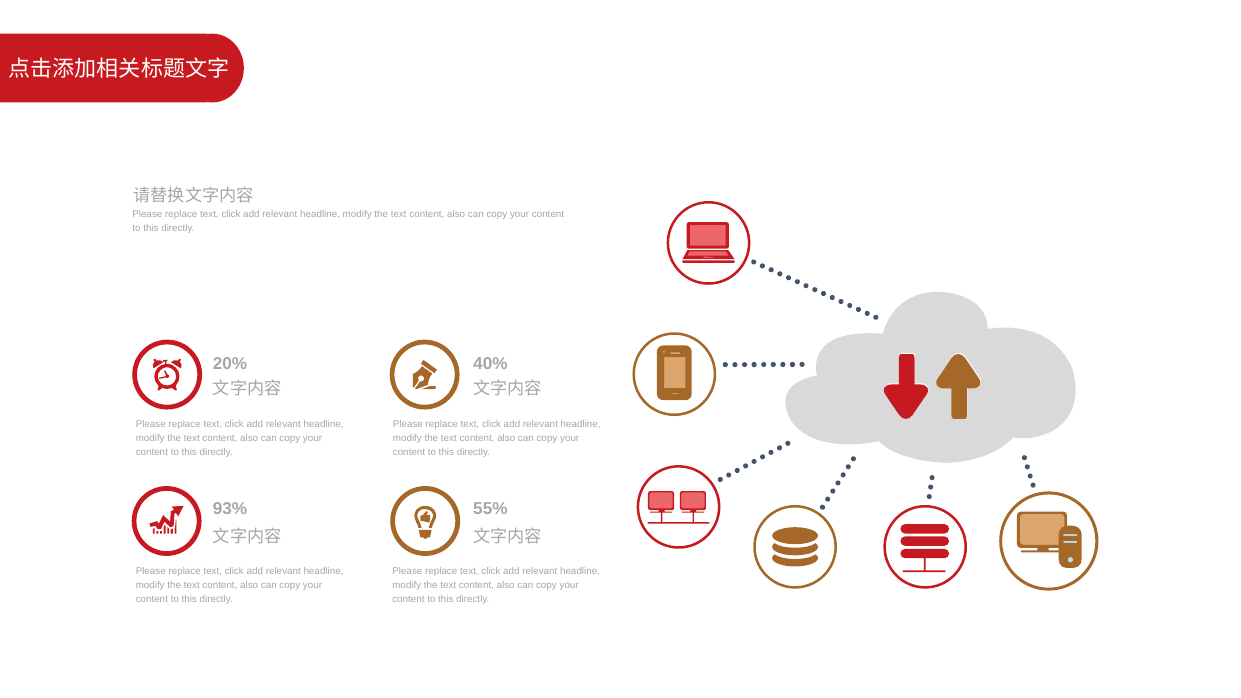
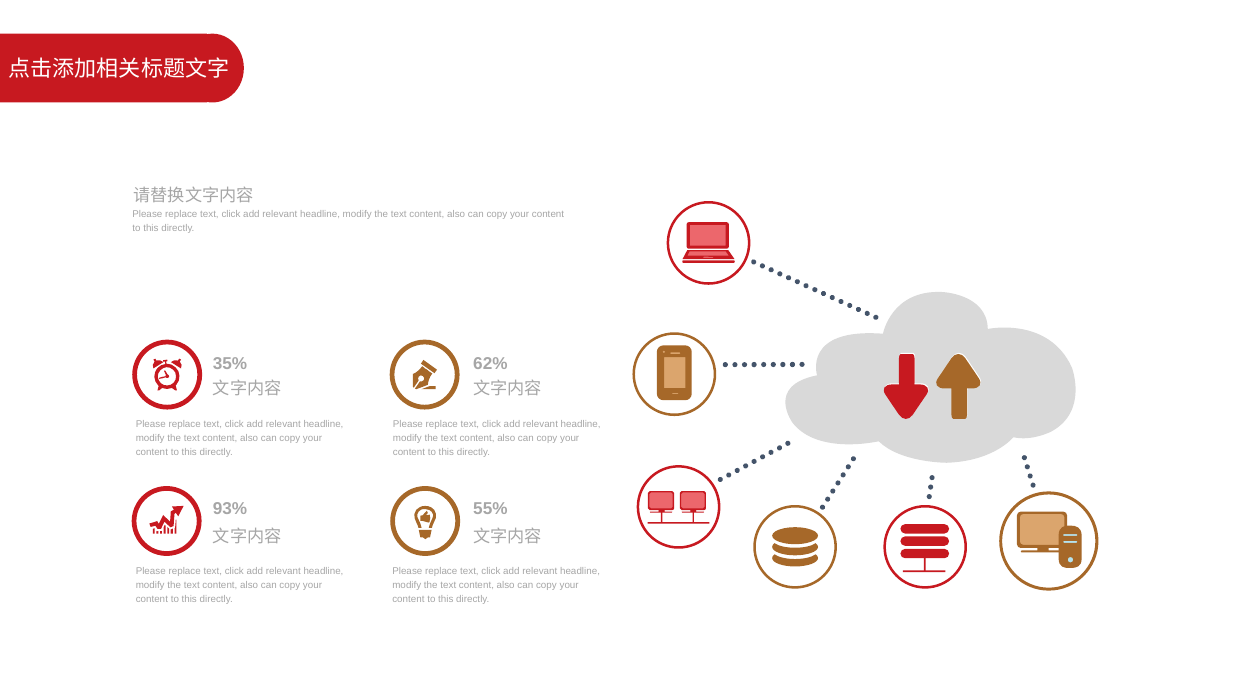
20%: 20% -> 35% (230, 363)
40%: 40% -> 62% (490, 363)
